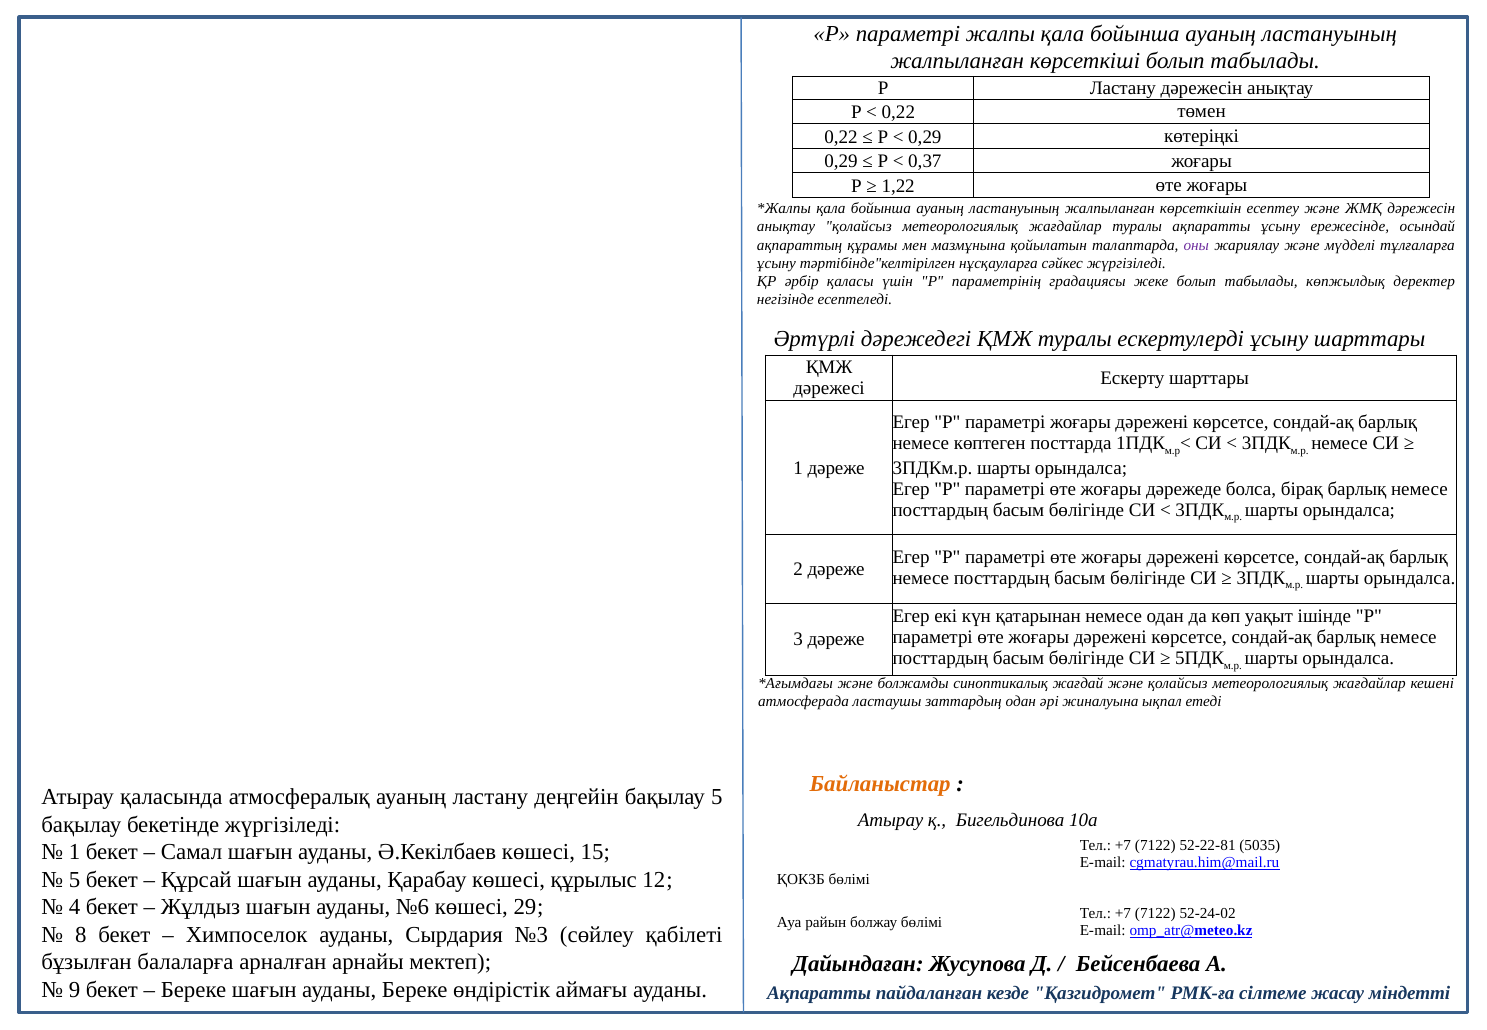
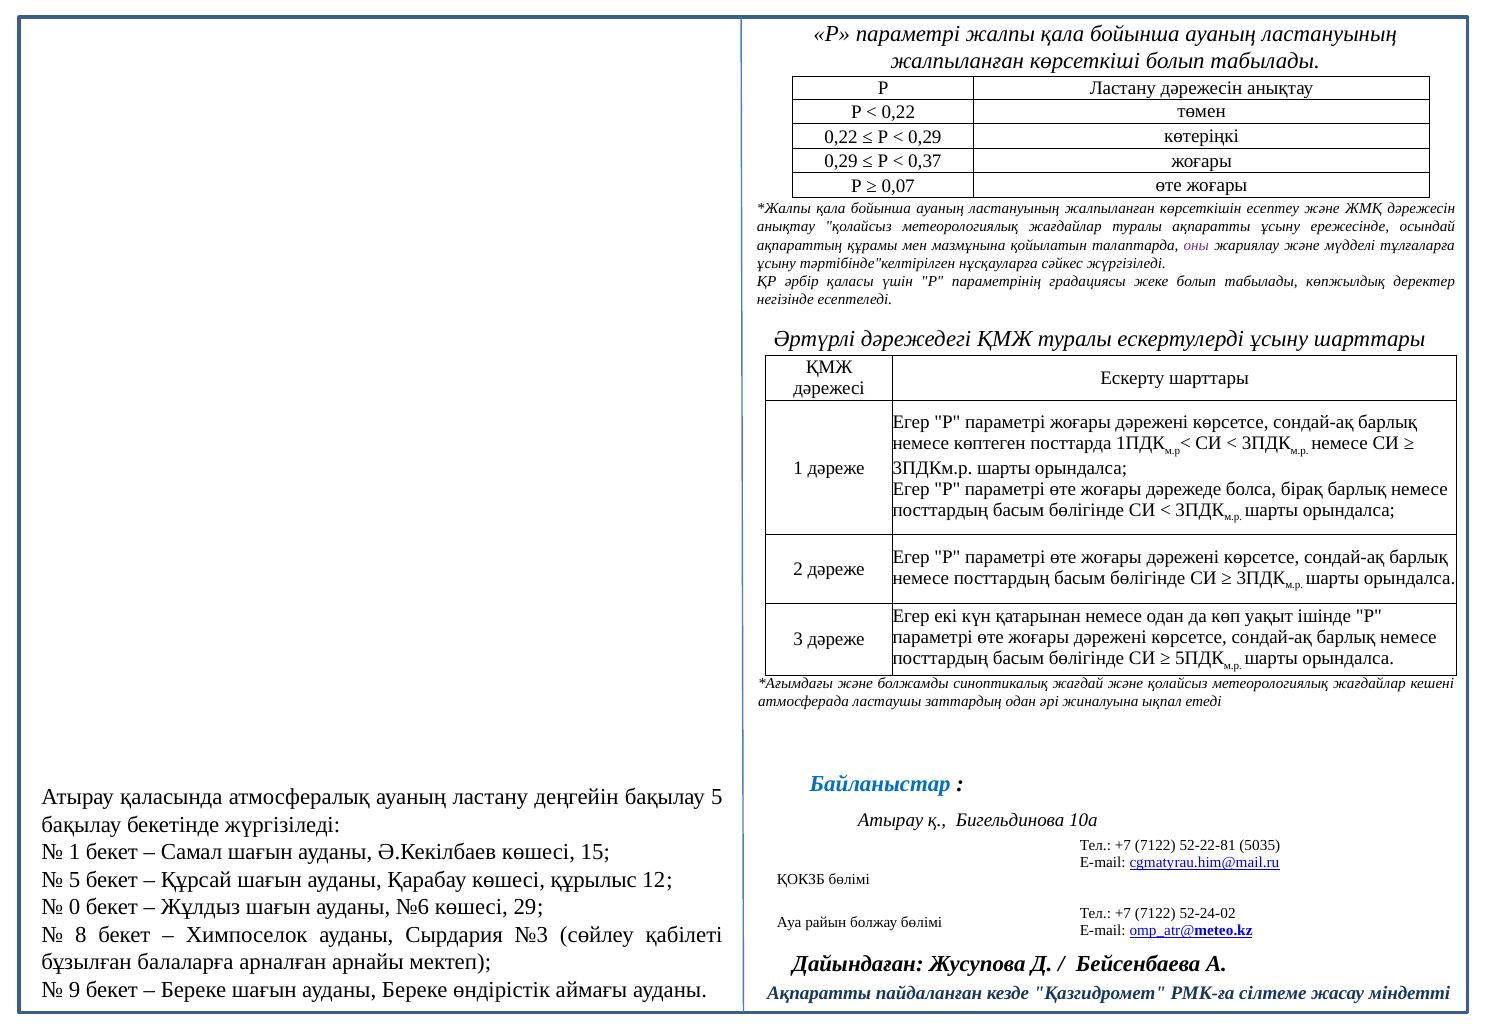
1,22: 1,22 -> 0,07 (898, 186)
Байланыстар colour: orange -> blue (880, 784)
4: 4 -> 0 (75, 907)
